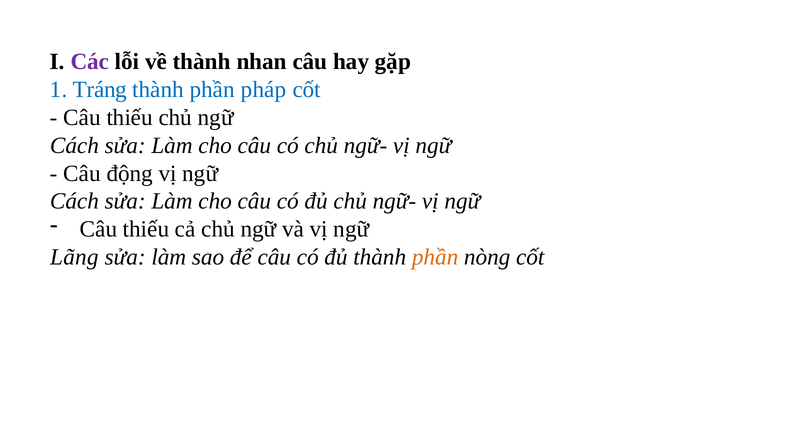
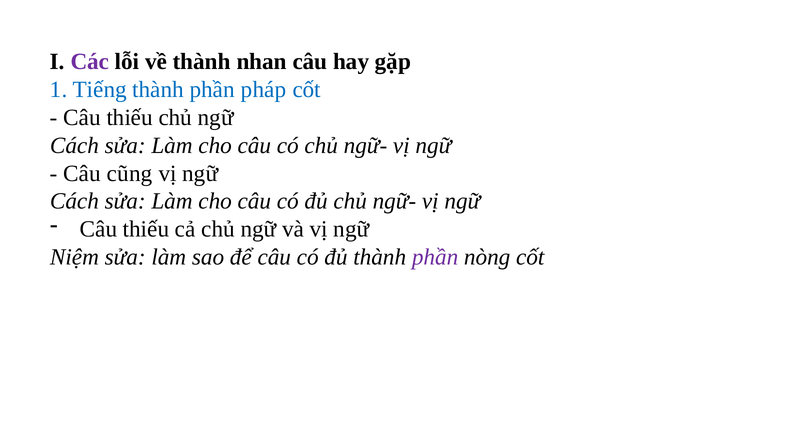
Tráng: Tráng -> Tiếng (100, 90)
động: động -> cũng (130, 173)
Lãng: Lãng -> Niệm (74, 257)
phần colour: orange -> purple (435, 257)
